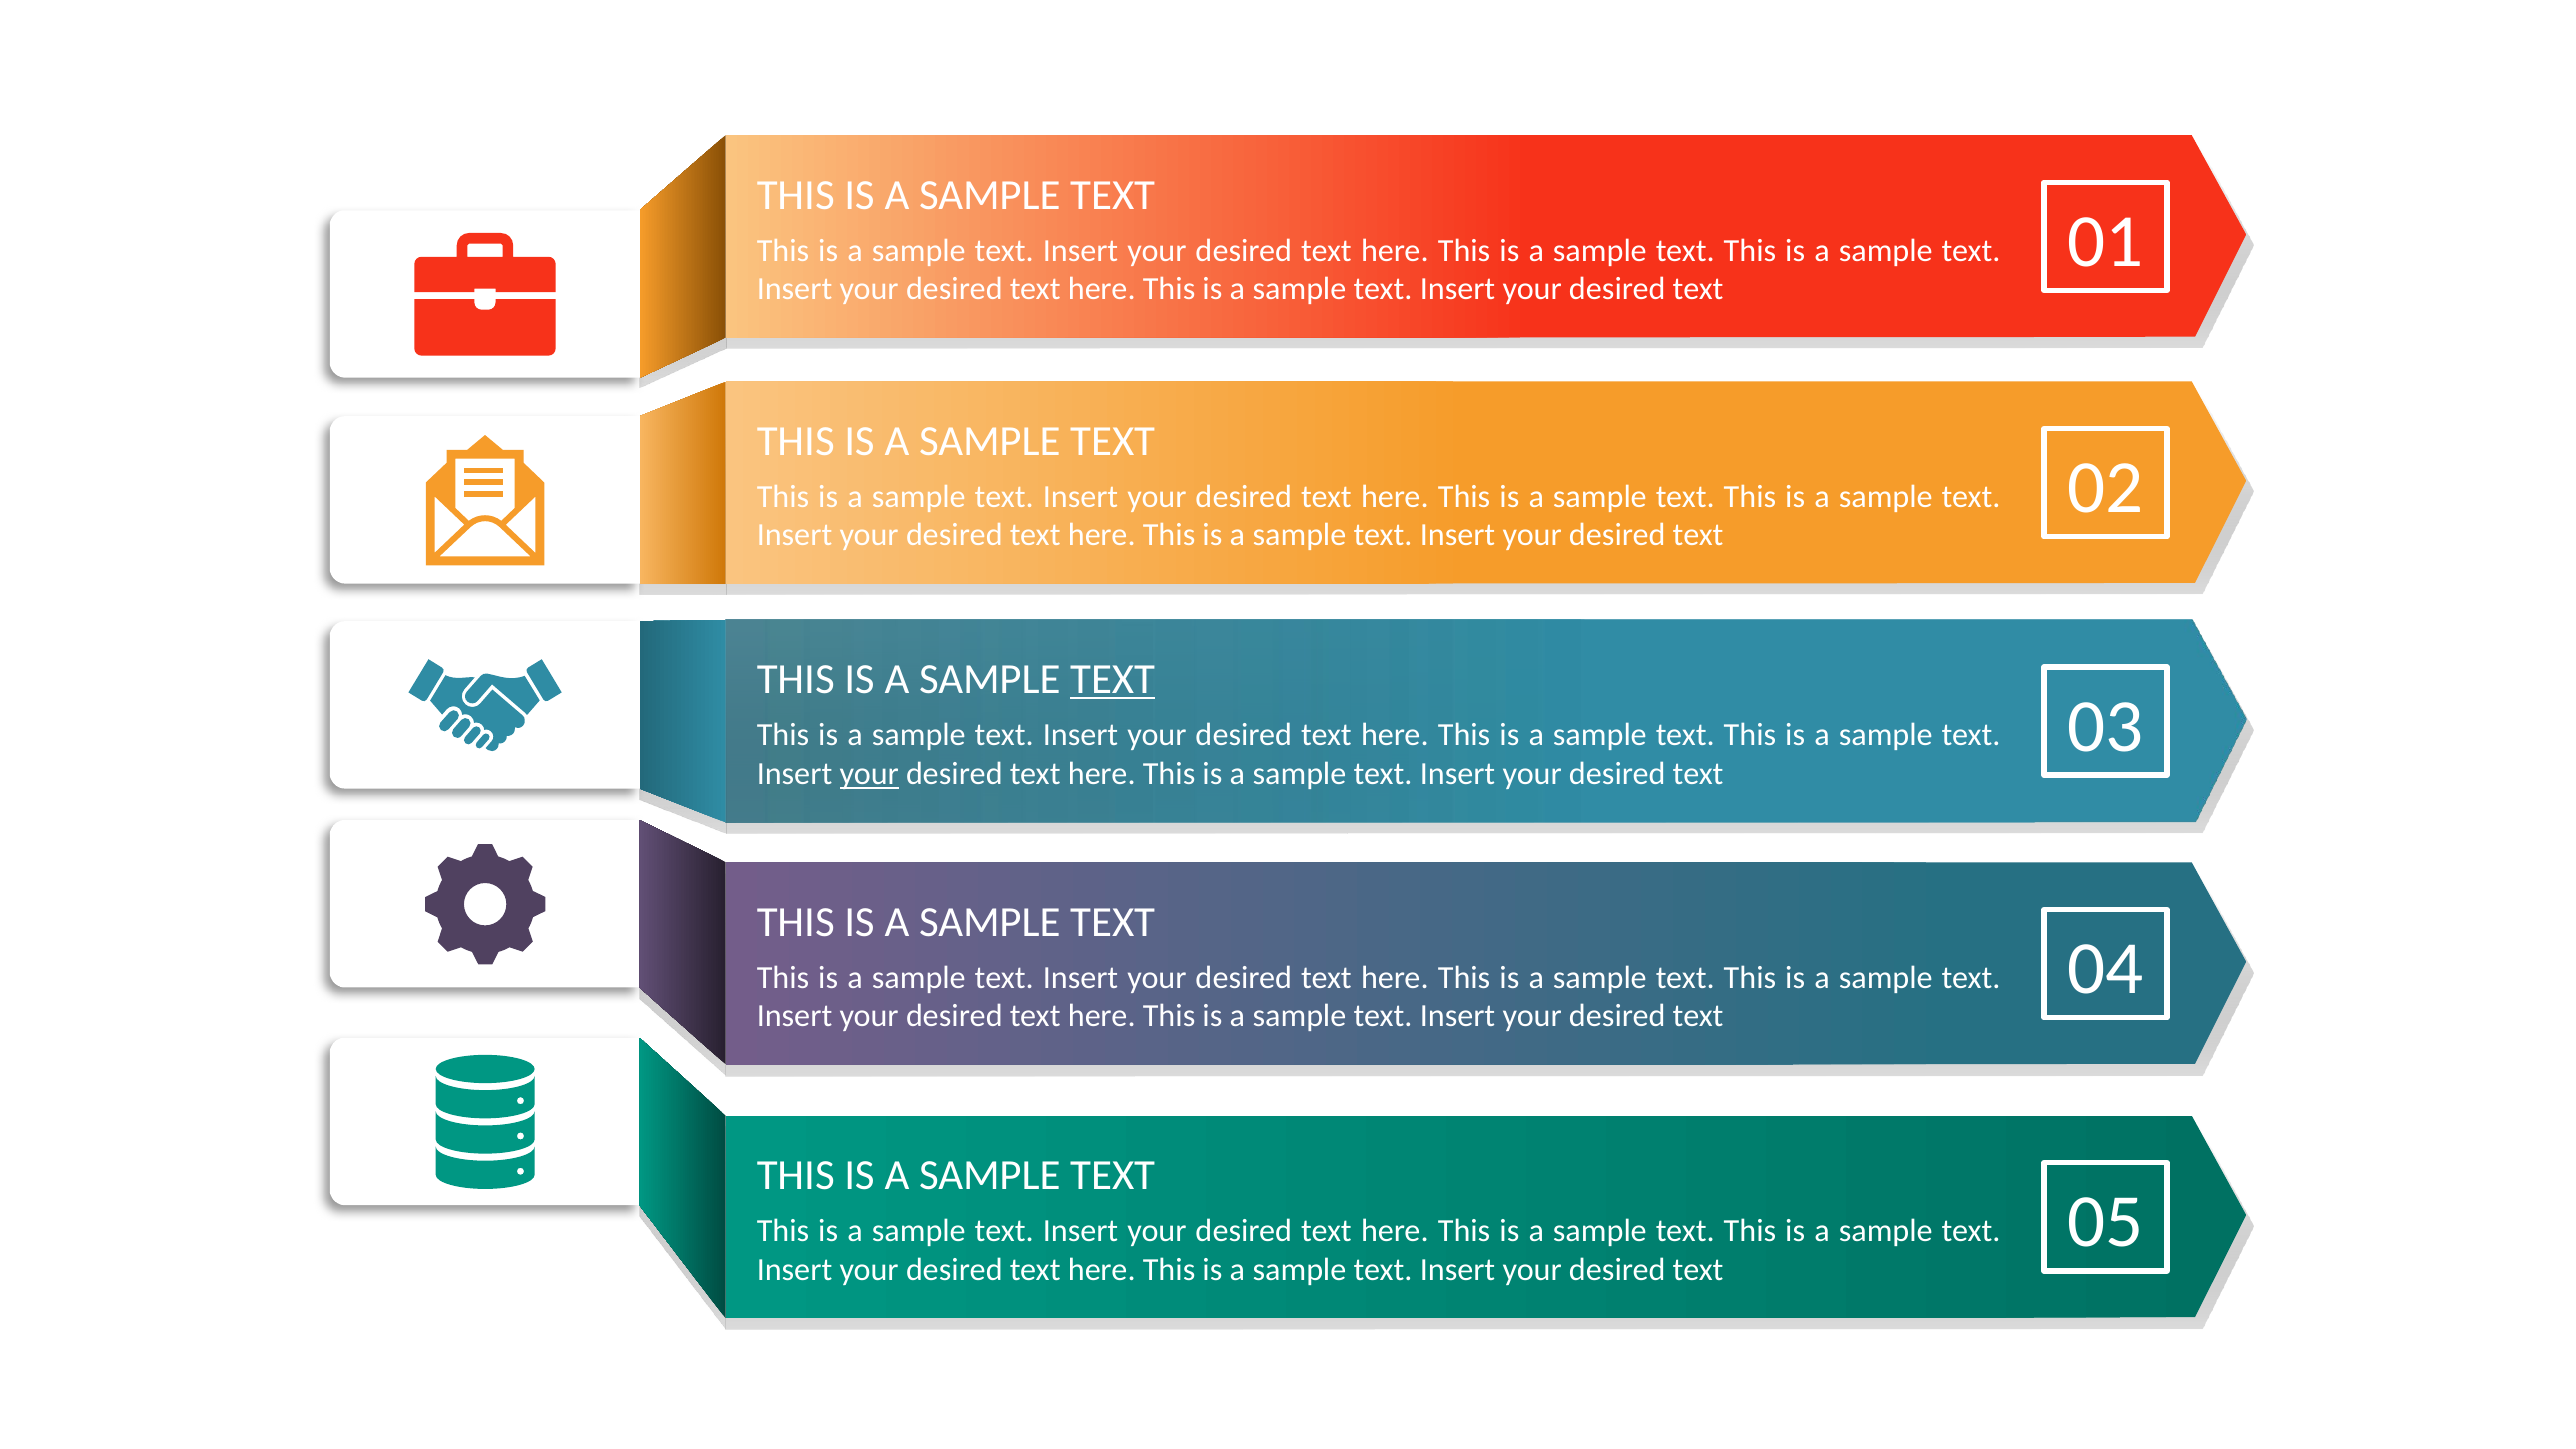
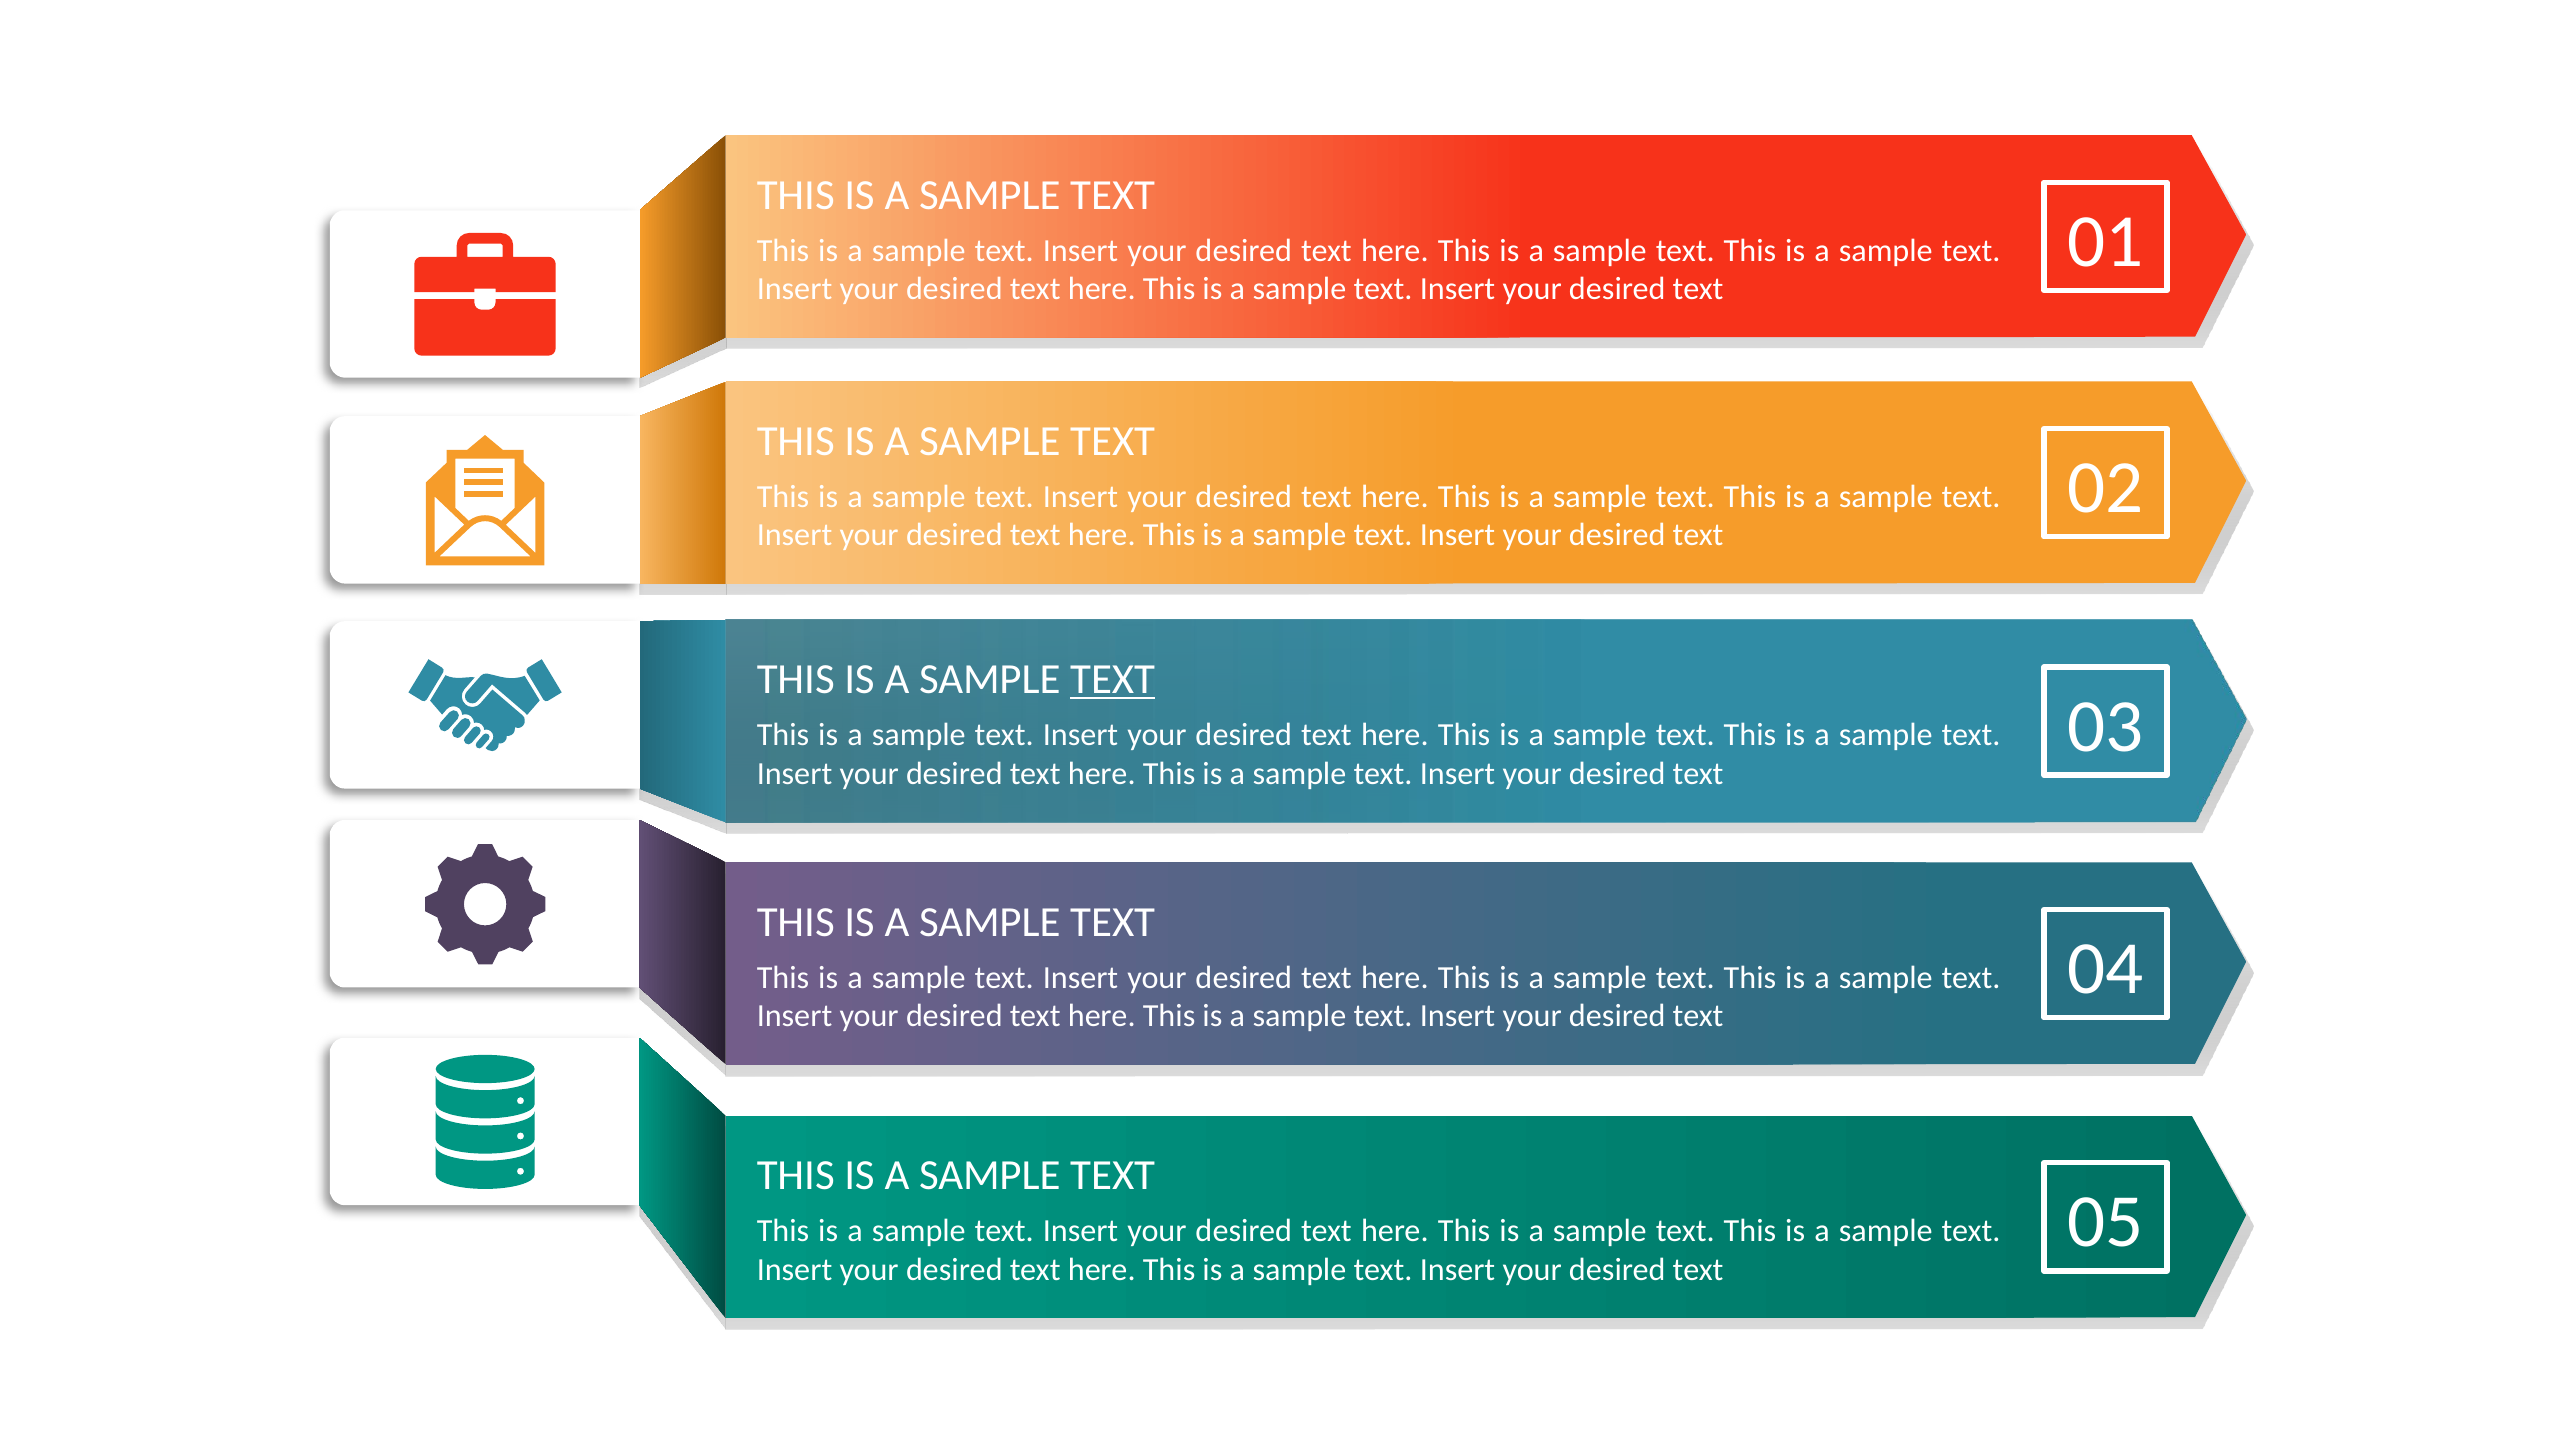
your underline: present -> none (869, 774)
